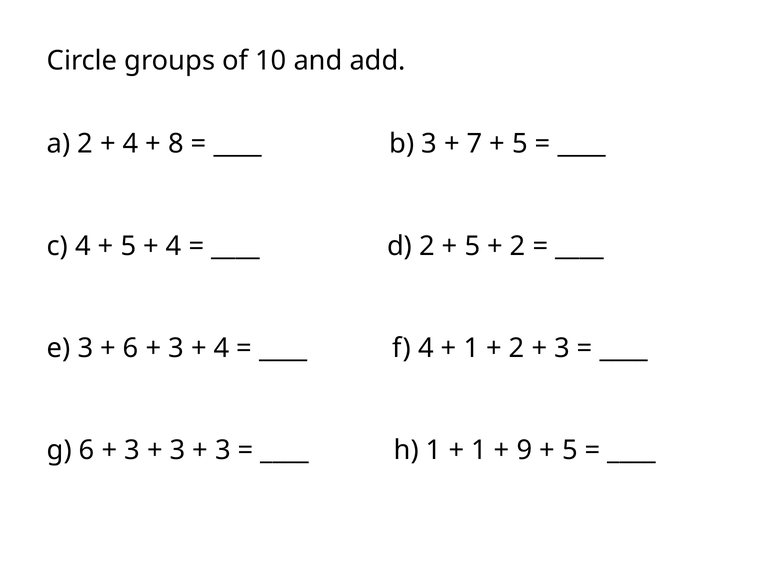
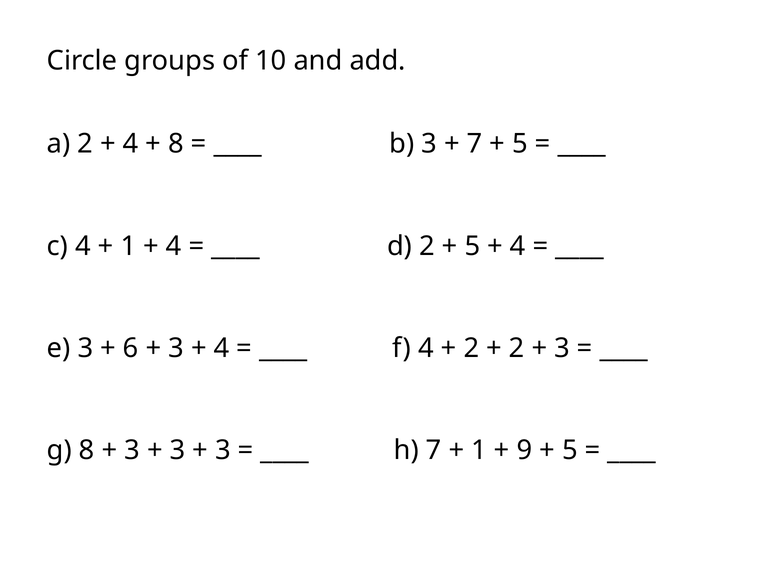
5: 5 -> 1 (128, 246)
2: 2 -> 4 (518, 246)
1: 1 -> 2 (471, 348)
g 6: 6 -> 8 (87, 450)
h 1: 1 -> 7 (434, 450)
